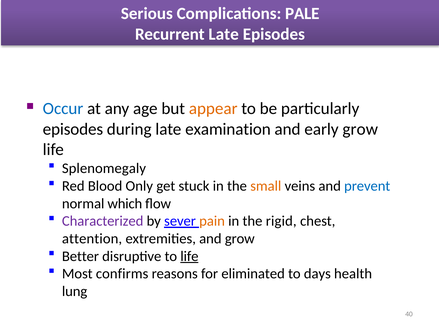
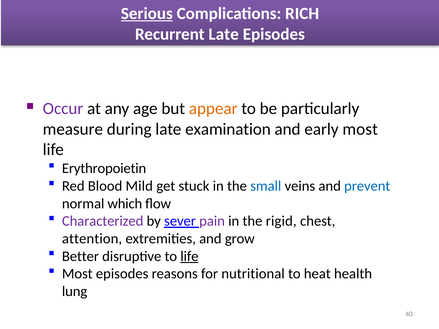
Serious underline: none -> present (147, 14)
PALE: PALE -> RICH (302, 14)
Occur colour: blue -> purple (63, 109)
episodes: episodes -> measure (73, 129)
early grow: grow -> most (360, 129)
Splenomegaly: Splenomegaly -> Erythropoietin (104, 169)
Only: Only -> Mild (139, 186)
small colour: orange -> blue (266, 186)
pain colour: orange -> purple (212, 221)
Most confirms: confirms -> episodes (122, 274)
eliminated: eliminated -> nutritional (253, 274)
days: days -> heat (317, 274)
